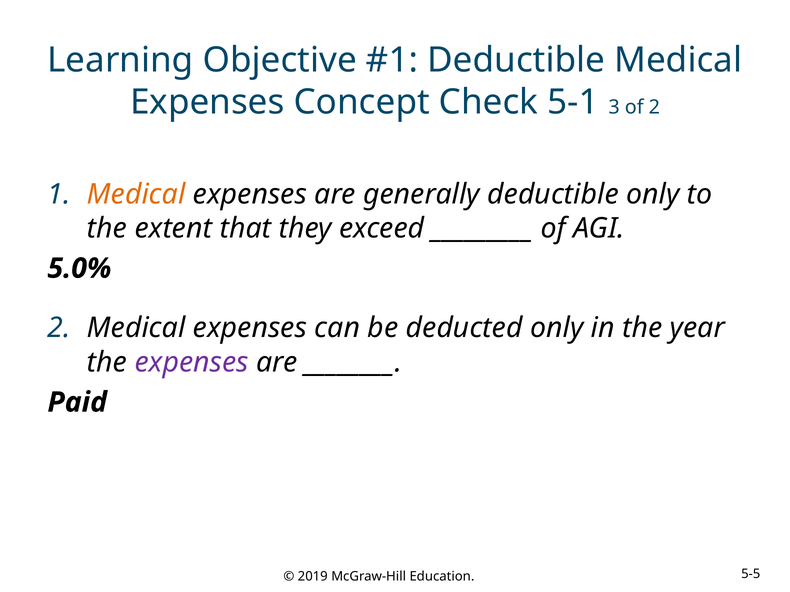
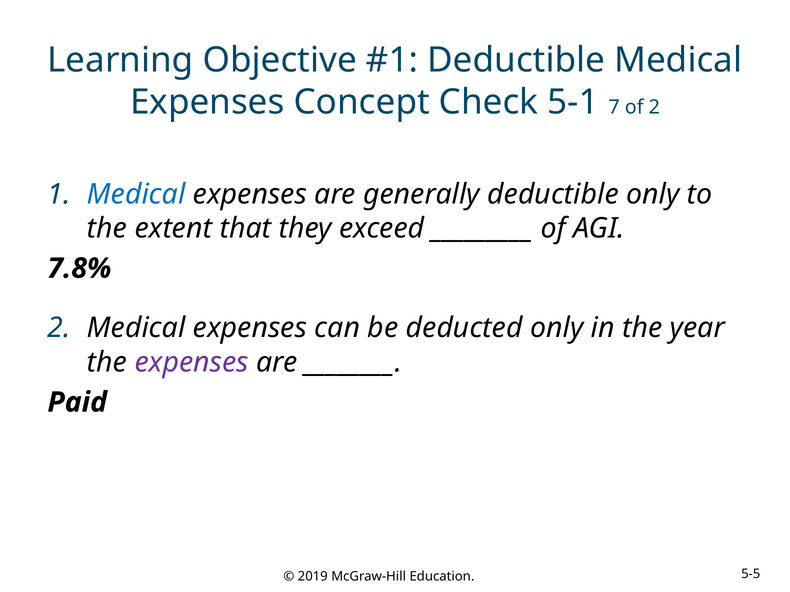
3: 3 -> 7 (614, 108)
Medical colour: orange -> blue (136, 194)
5.0%: 5.0% -> 7.8% (79, 269)
